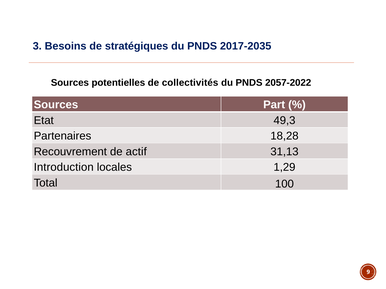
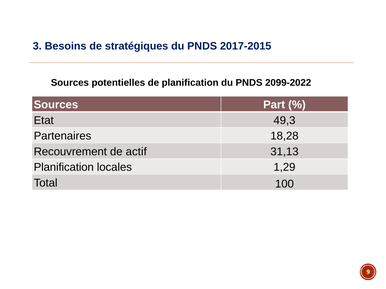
2017-2035: 2017-2035 -> 2017-2015 (246, 46)
de collectivités: collectivités -> planification (190, 83)
2057-2022: 2057-2022 -> 2099-2022 (288, 83)
Introduction: Introduction -> Planification (64, 167)
